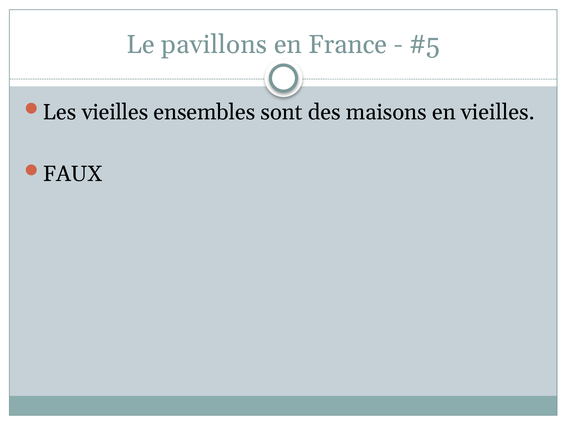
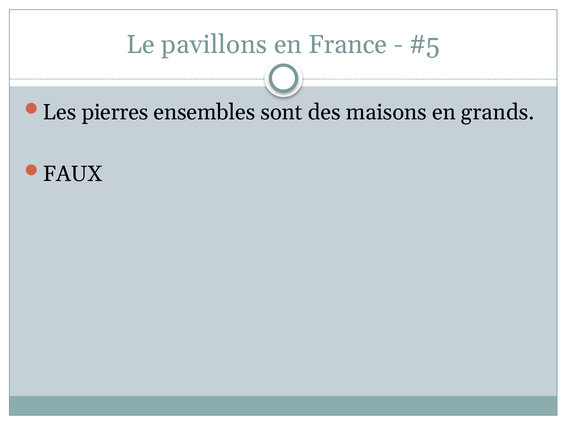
Les vieilles: vieilles -> pierres (115, 112)
en vieilles: vieilles -> grands (498, 112)
